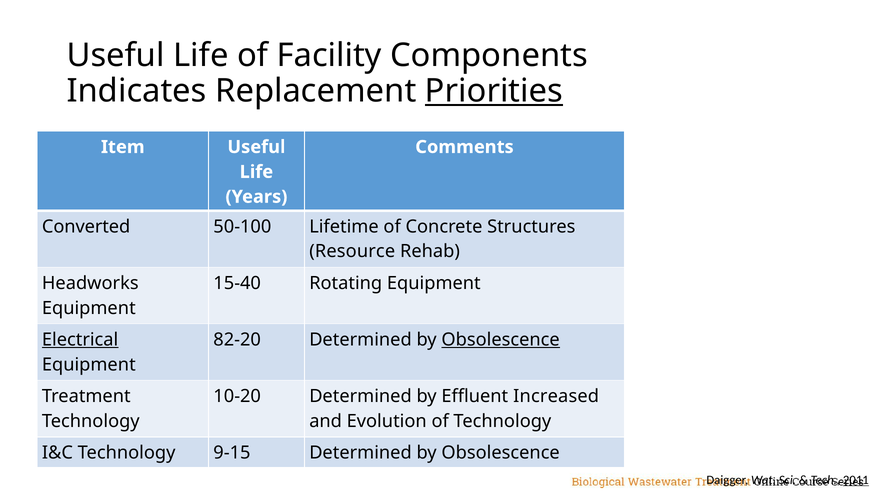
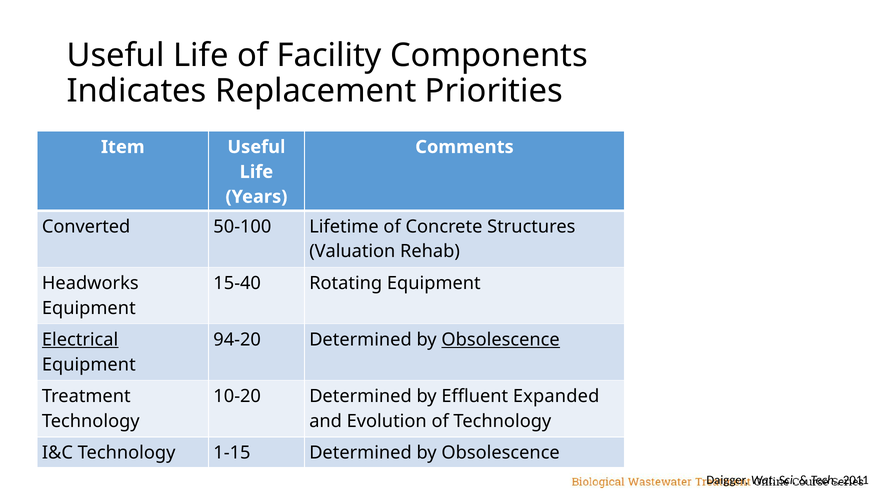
Priorities underline: present -> none (494, 91)
Resource: Resource -> Valuation (352, 252)
82-20: 82-20 -> 94-20 (237, 340)
Increased: Increased -> Expanded (556, 397)
9-15: 9-15 -> 1-15 (232, 453)
2011 underline: present -> none (856, 481)
